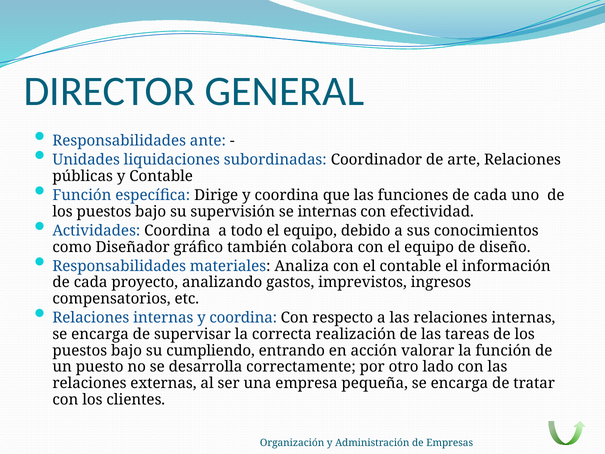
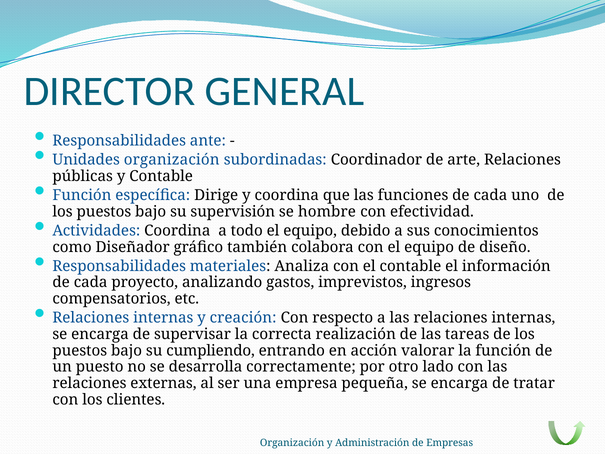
Unidades liquidaciones: liquidaciones -> organización (172, 160)
se internas: internas -> hombre (327, 212)
internas y coordina: coordina -> creación (243, 318)
